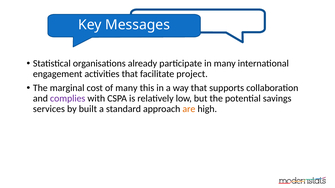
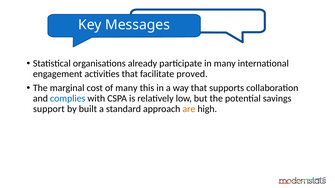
project: project -> proved (192, 74)
complies colour: purple -> blue (68, 99)
services: services -> support (49, 109)
